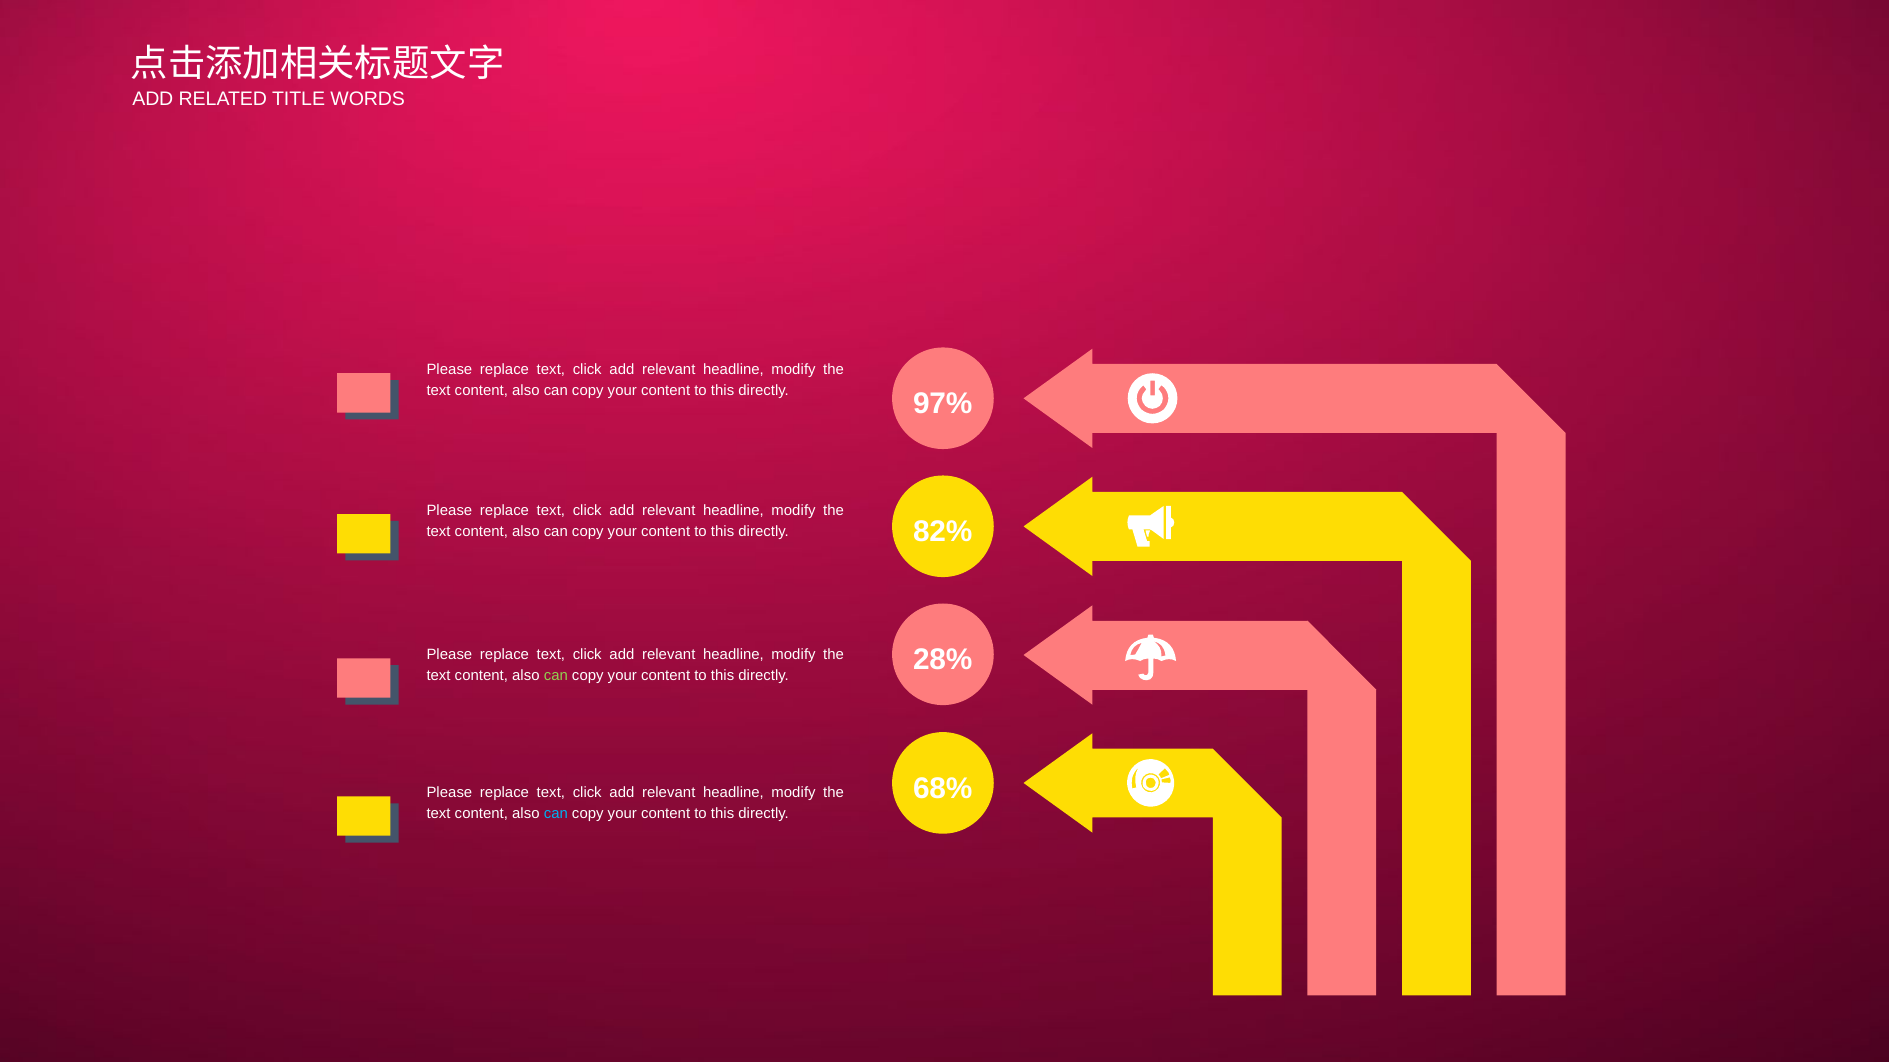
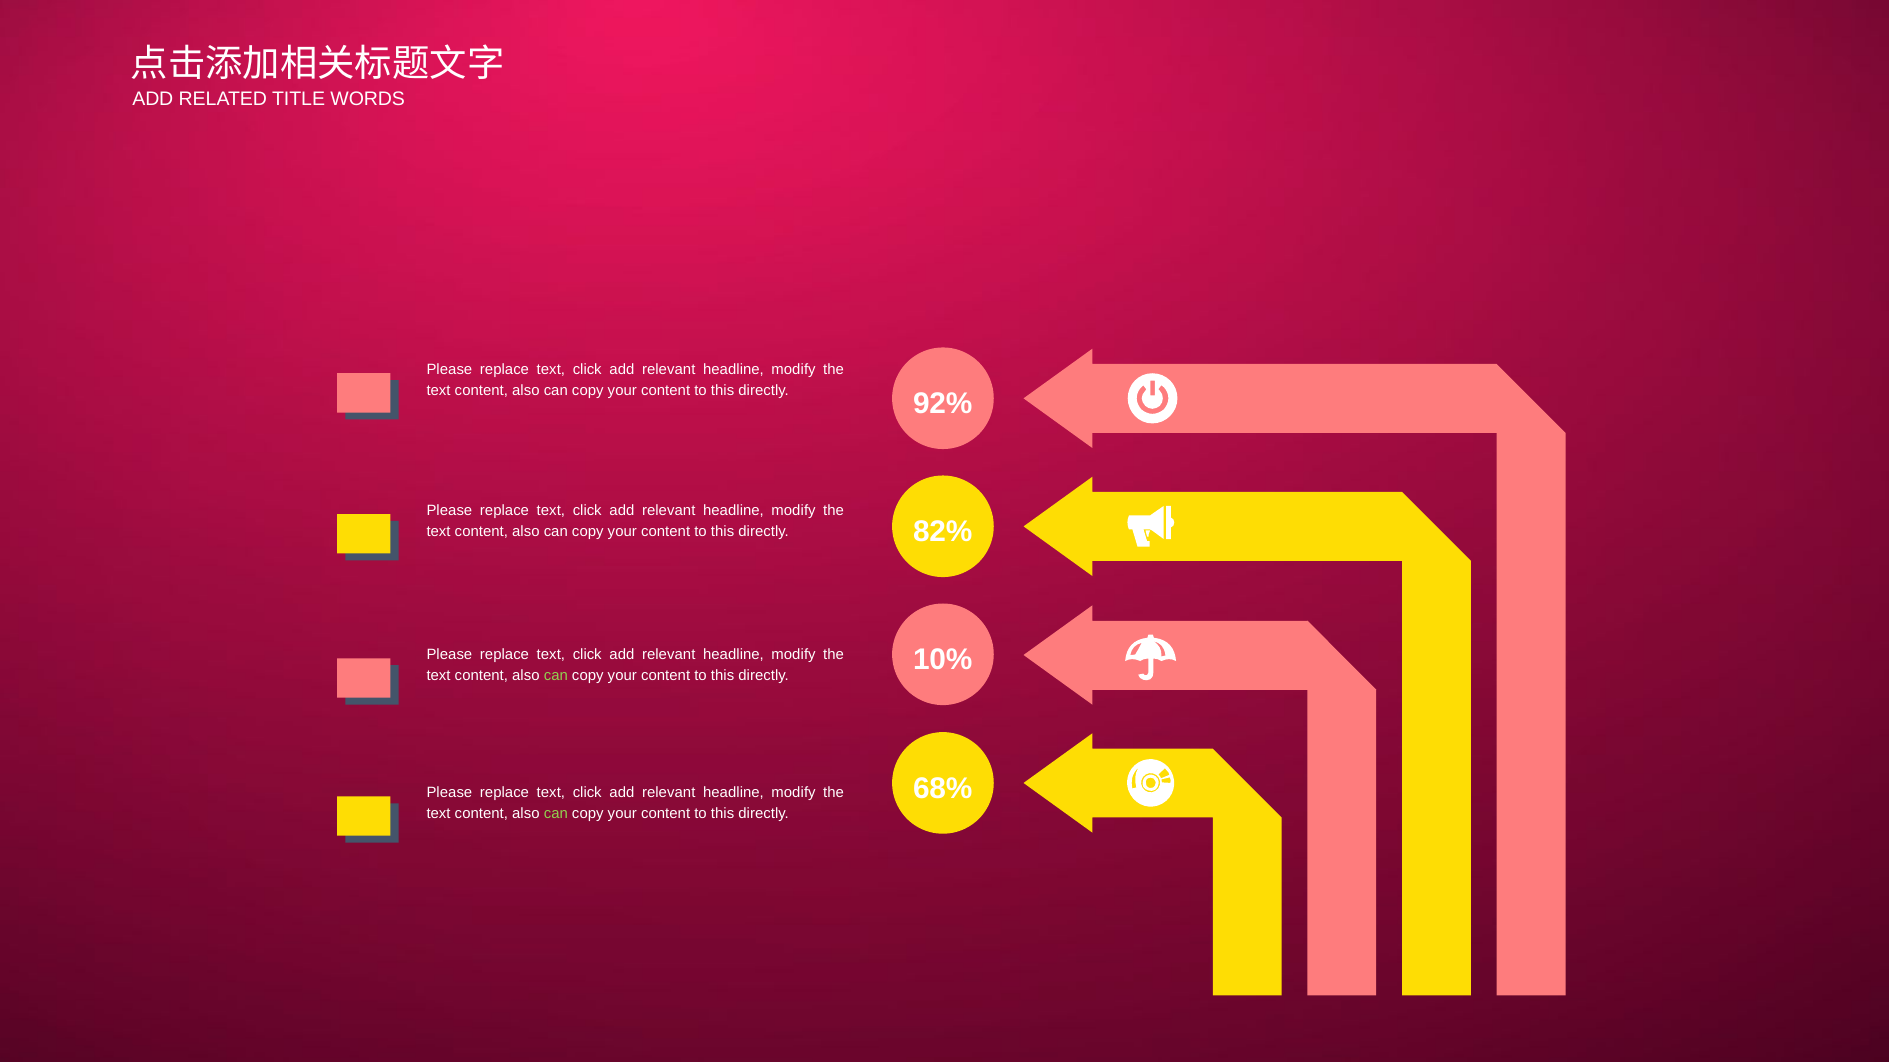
97%: 97% -> 92% (943, 404)
28%: 28% -> 10% (943, 660)
can colour: light blue -> light green (556, 814)
